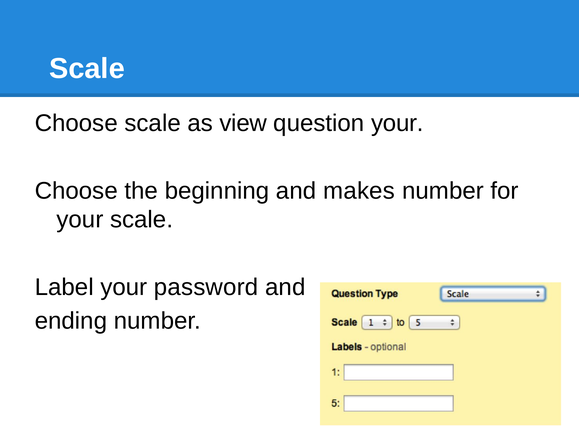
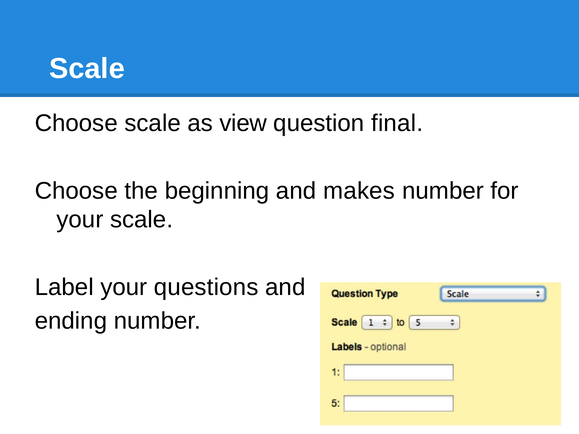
question your: your -> final (397, 123)
password: password -> questions (206, 287)
